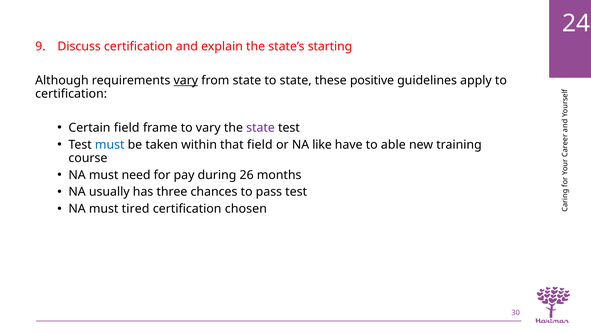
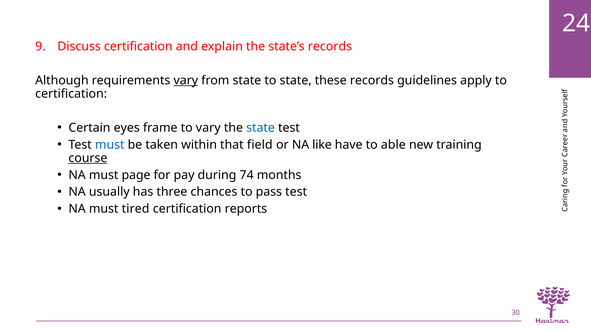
state’s starting: starting -> records (330, 47)
these positive: positive -> records (372, 81)
Certain field: field -> eyes (127, 128)
state colour: purple -> blue (261, 128)
course underline: none -> present (88, 158)
need: need -> page (136, 175)
26: 26 -> 74 (247, 175)
chosen: chosen -> reports (246, 209)
